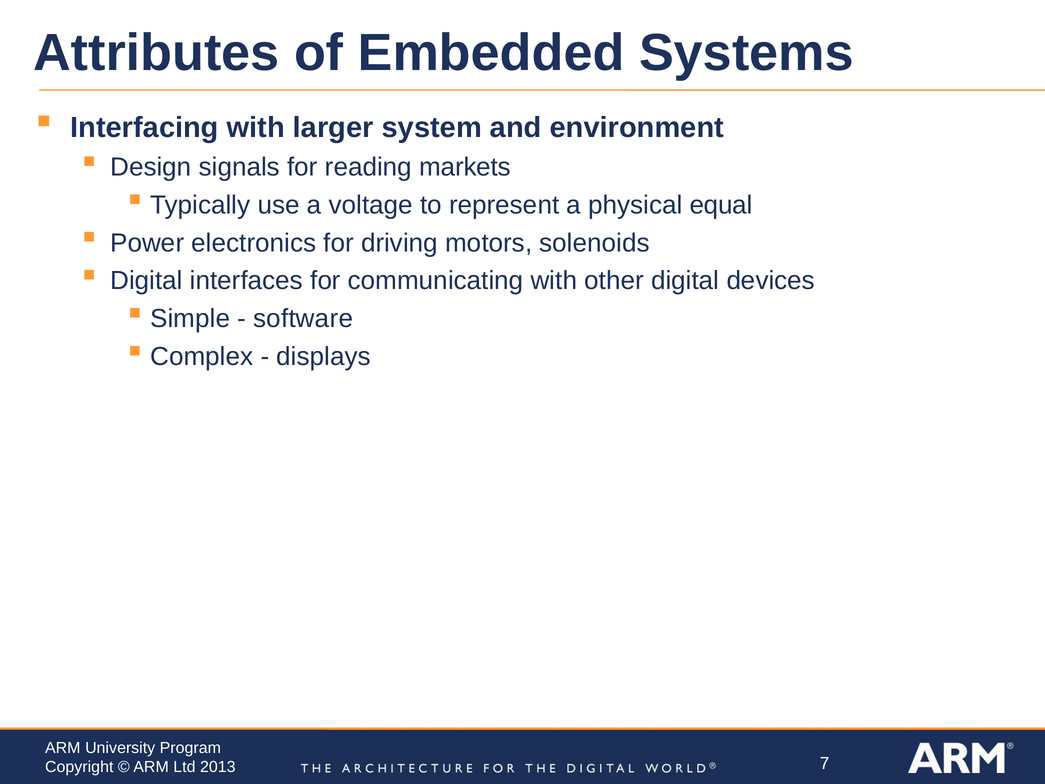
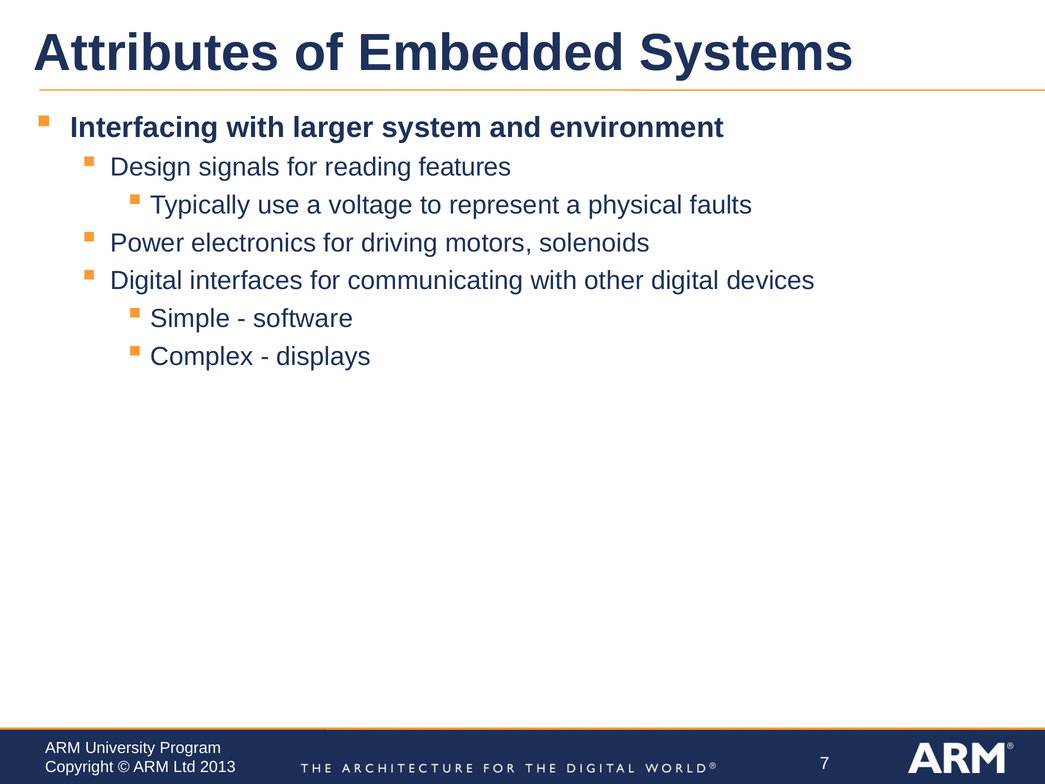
markets: markets -> features (465, 167)
equal: equal -> faults (721, 205)
